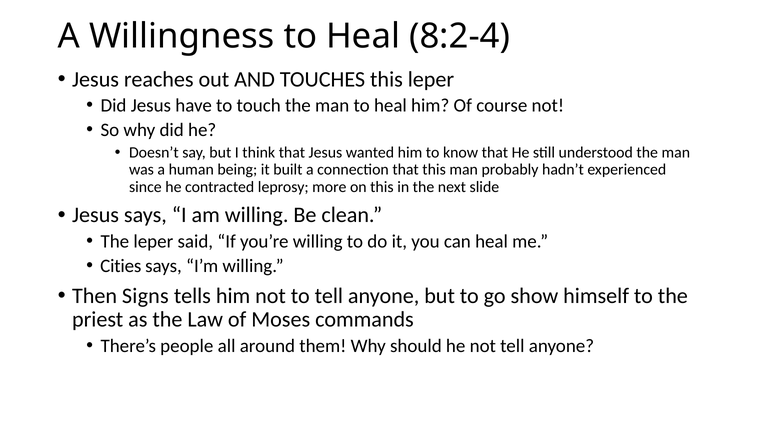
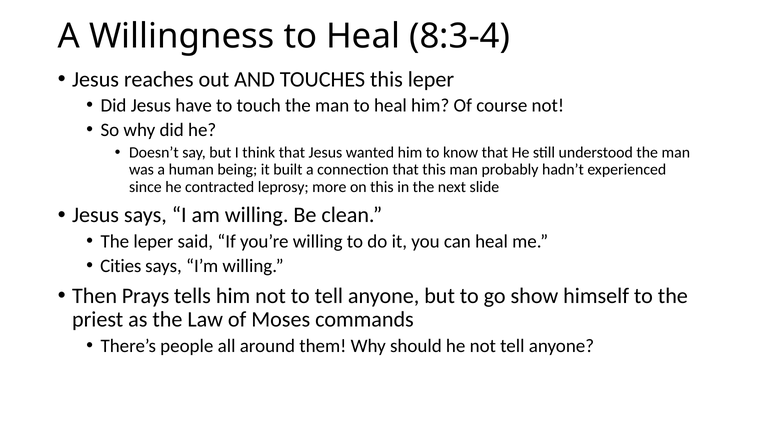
8:2-4: 8:2-4 -> 8:3-4 (460, 37)
Signs: Signs -> Prays (146, 296)
